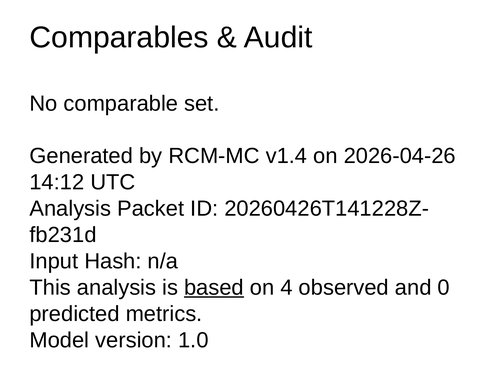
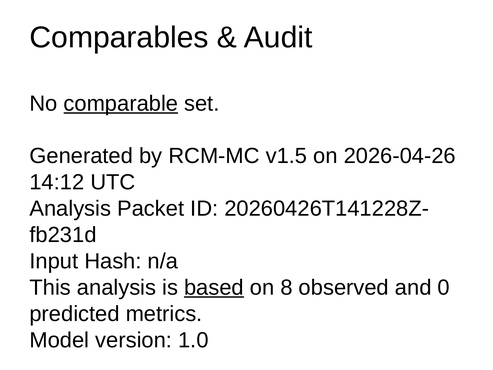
comparable underline: none -> present (121, 103)
v1.4: v1.4 -> v1.5 (286, 156)
4: 4 -> 8 (287, 287)
